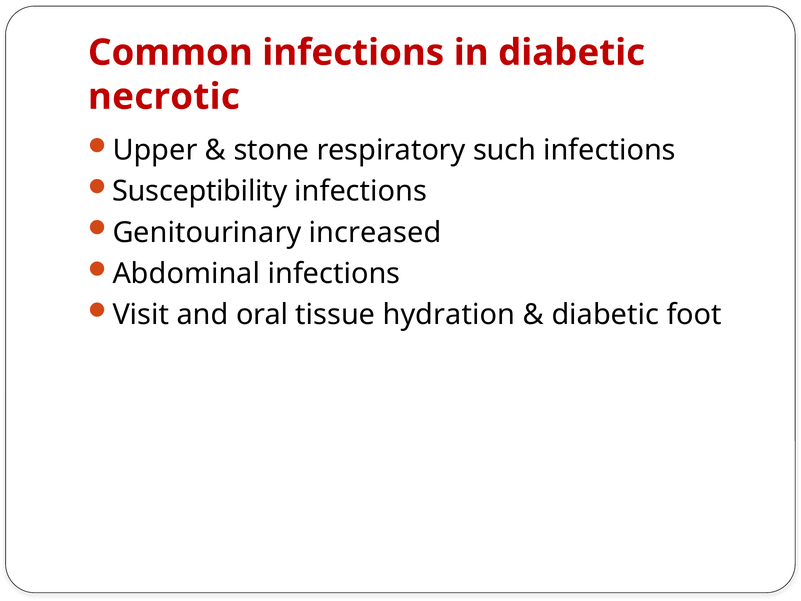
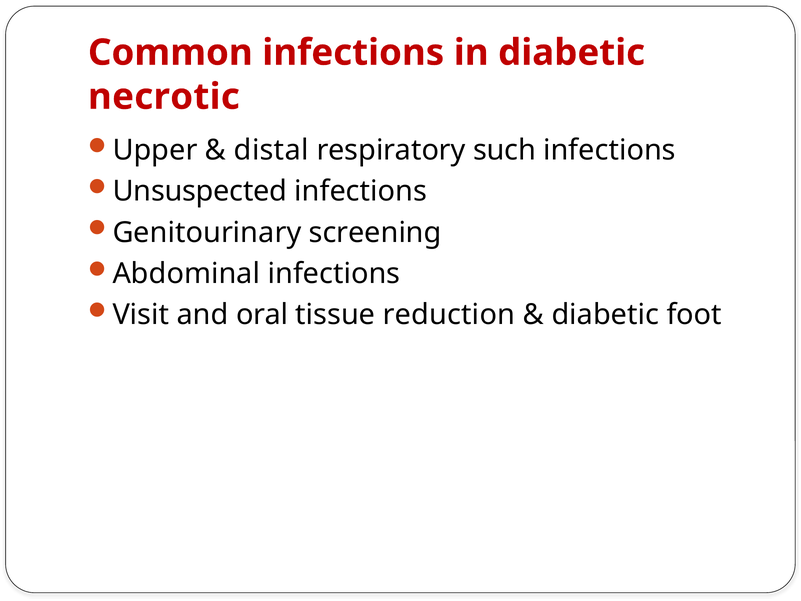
stone: stone -> distal (271, 150)
Susceptibility: Susceptibility -> Unsuspected (200, 191)
increased: increased -> screening (375, 232)
hydration: hydration -> reduction (449, 315)
